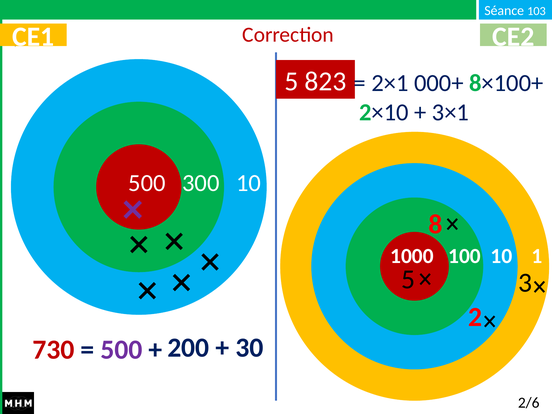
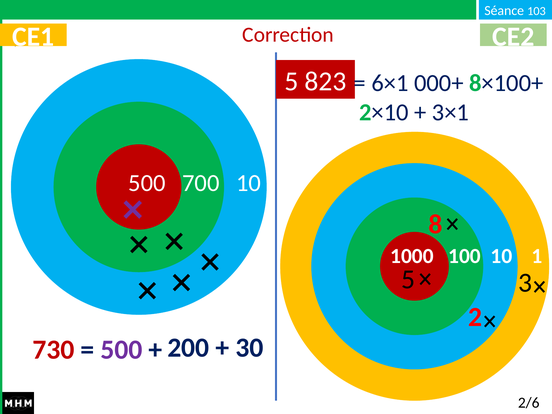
2×1: 2×1 -> 6×1 (390, 83)
300: 300 -> 700 (201, 183)
